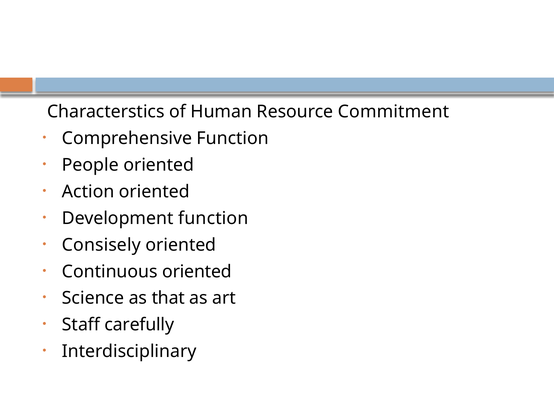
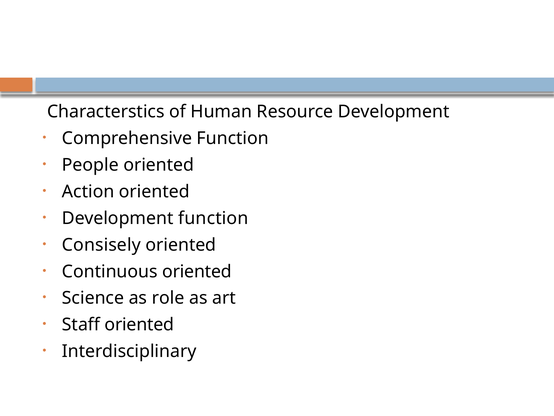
Resource Commitment: Commitment -> Development (394, 112)
that: that -> role (168, 298)
Staff carefully: carefully -> oriented (139, 324)
